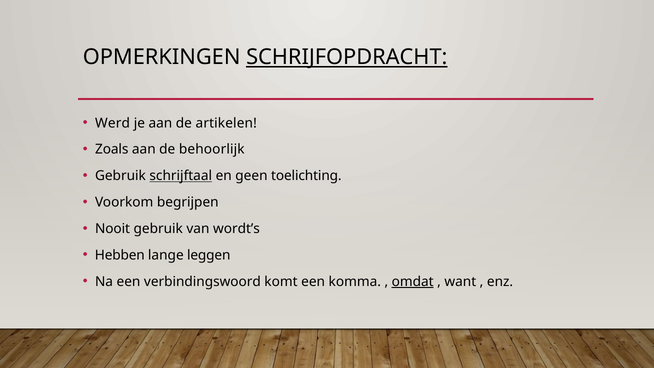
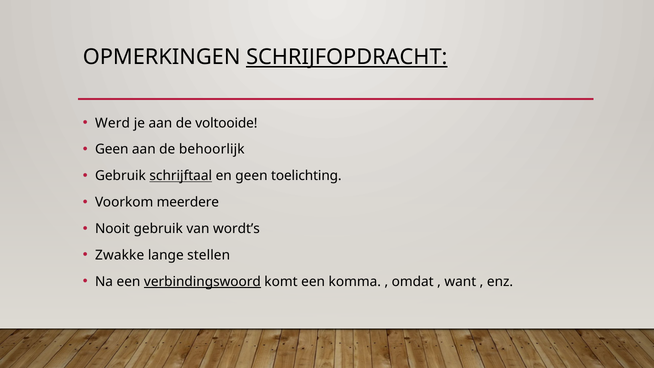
artikelen: artikelen -> voltooide (226, 123)
Zoals: Zoals -> Geen (112, 149)
begrijpen: begrijpen -> meerdere (188, 202)
Hebben: Hebben -> Zwakke (120, 255)
leggen: leggen -> stellen (209, 255)
verbindingswoord underline: none -> present (202, 282)
omdat underline: present -> none (413, 282)
